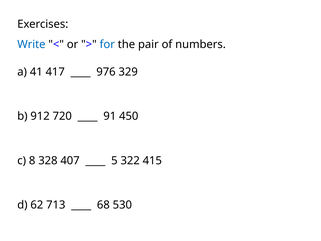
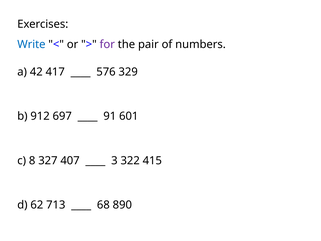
for colour: blue -> purple (107, 44)
41: 41 -> 42 (36, 72)
976: 976 -> 576 (106, 72)
720: 720 -> 697 (62, 116)
450: 450 -> 601 (129, 116)
328: 328 -> 327 (48, 161)
5: 5 -> 3 (114, 161)
530: 530 -> 890 (122, 205)
